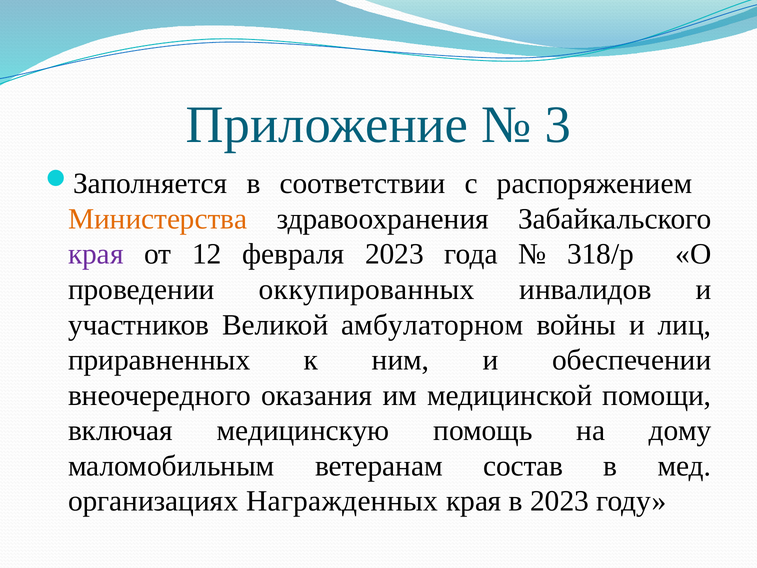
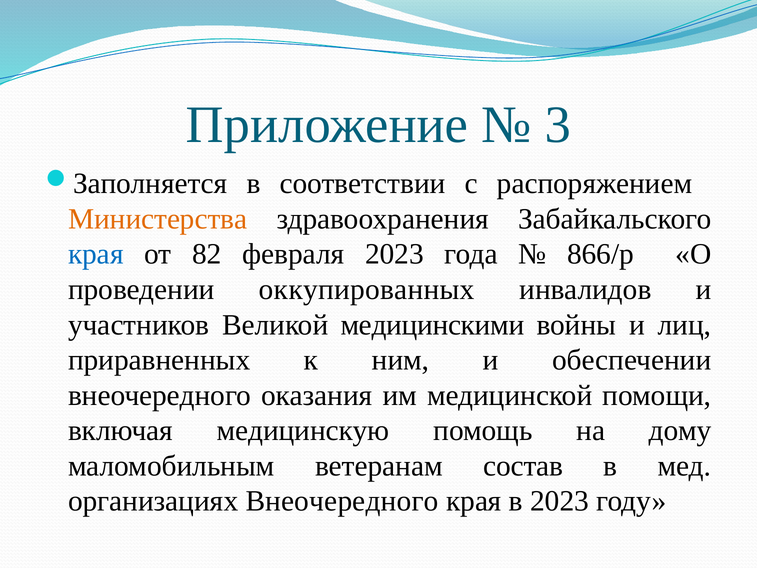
края colour: purple -> blue (96, 254)
12: 12 -> 82 (207, 254)
318/р: 318/р -> 866/р (601, 254)
амбулаторном: амбулаторном -> медицинскими (433, 325)
организациях Награжденных: Награжденных -> Внеочередного (342, 501)
